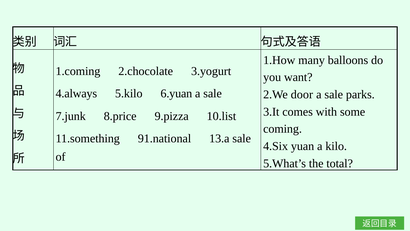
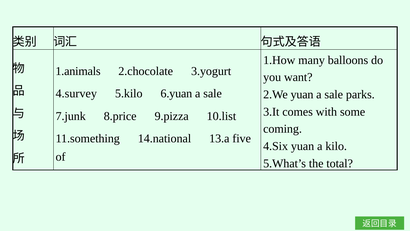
1.coming: 1.coming -> 1.animals (78, 71)
4.always: 4.always -> 4.survey (76, 94)
2.We door: door -> yuan (302, 94)
91.national: 91.national -> 14.national (165, 138)
13.a sale: sale -> five (242, 138)
